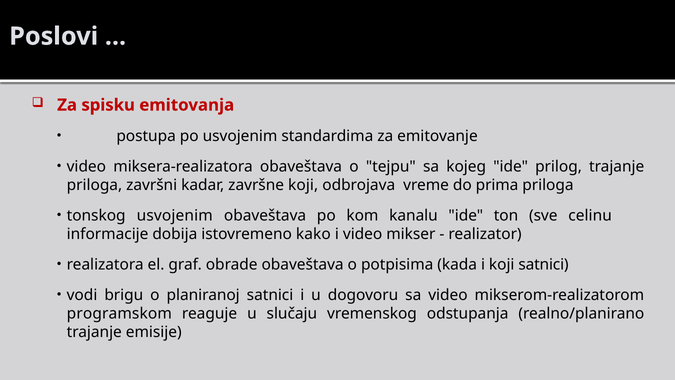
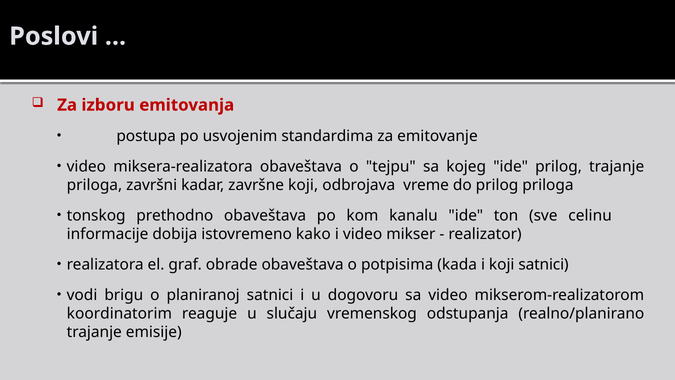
spisku: spisku -> izboru (108, 105)
do prima: prima -> prilog (497, 185)
tonskog usvojenim: usvojenim -> prethodno (175, 215)
programskom: programskom -> koordinatorim (119, 313)
